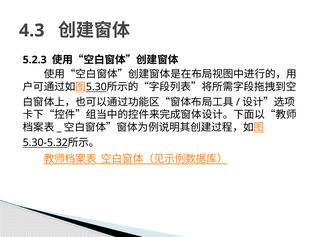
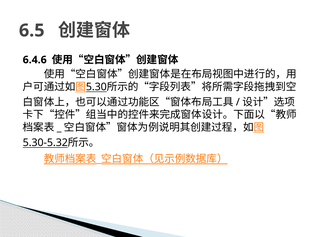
4.3: 4.3 -> 6.5 (32, 30)
5.2.3: 5.2.3 -> 6.4.6 (35, 60)
